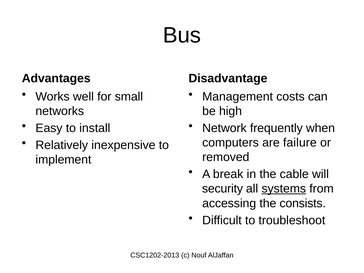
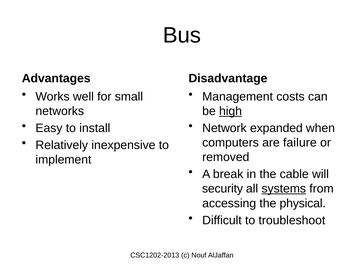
high underline: none -> present (231, 111)
frequently: frequently -> expanded (276, 128)
consists: consists -> physical (303, 203)
